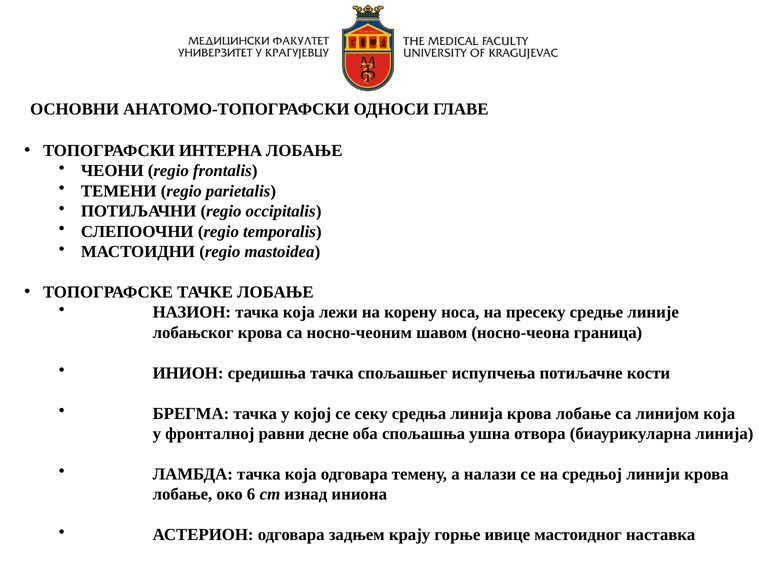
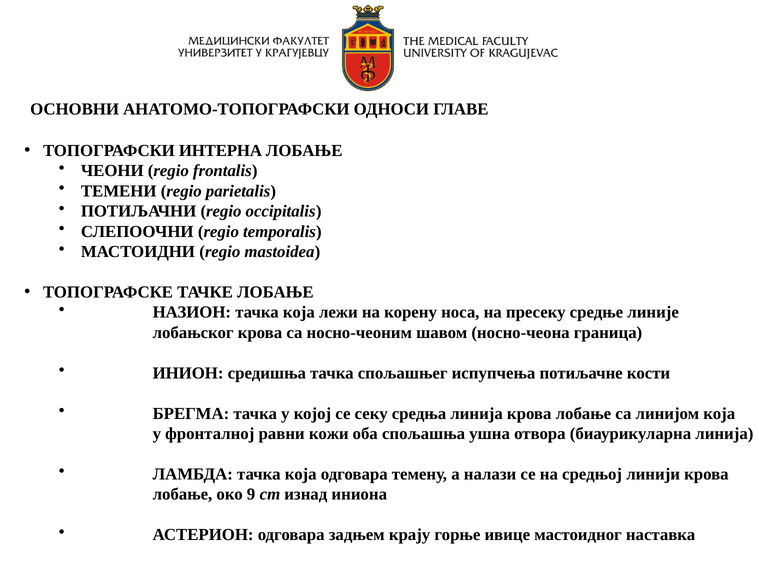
десне: десне -> кожи (329, 434)
6: 6 -> 9 (251, 495)
